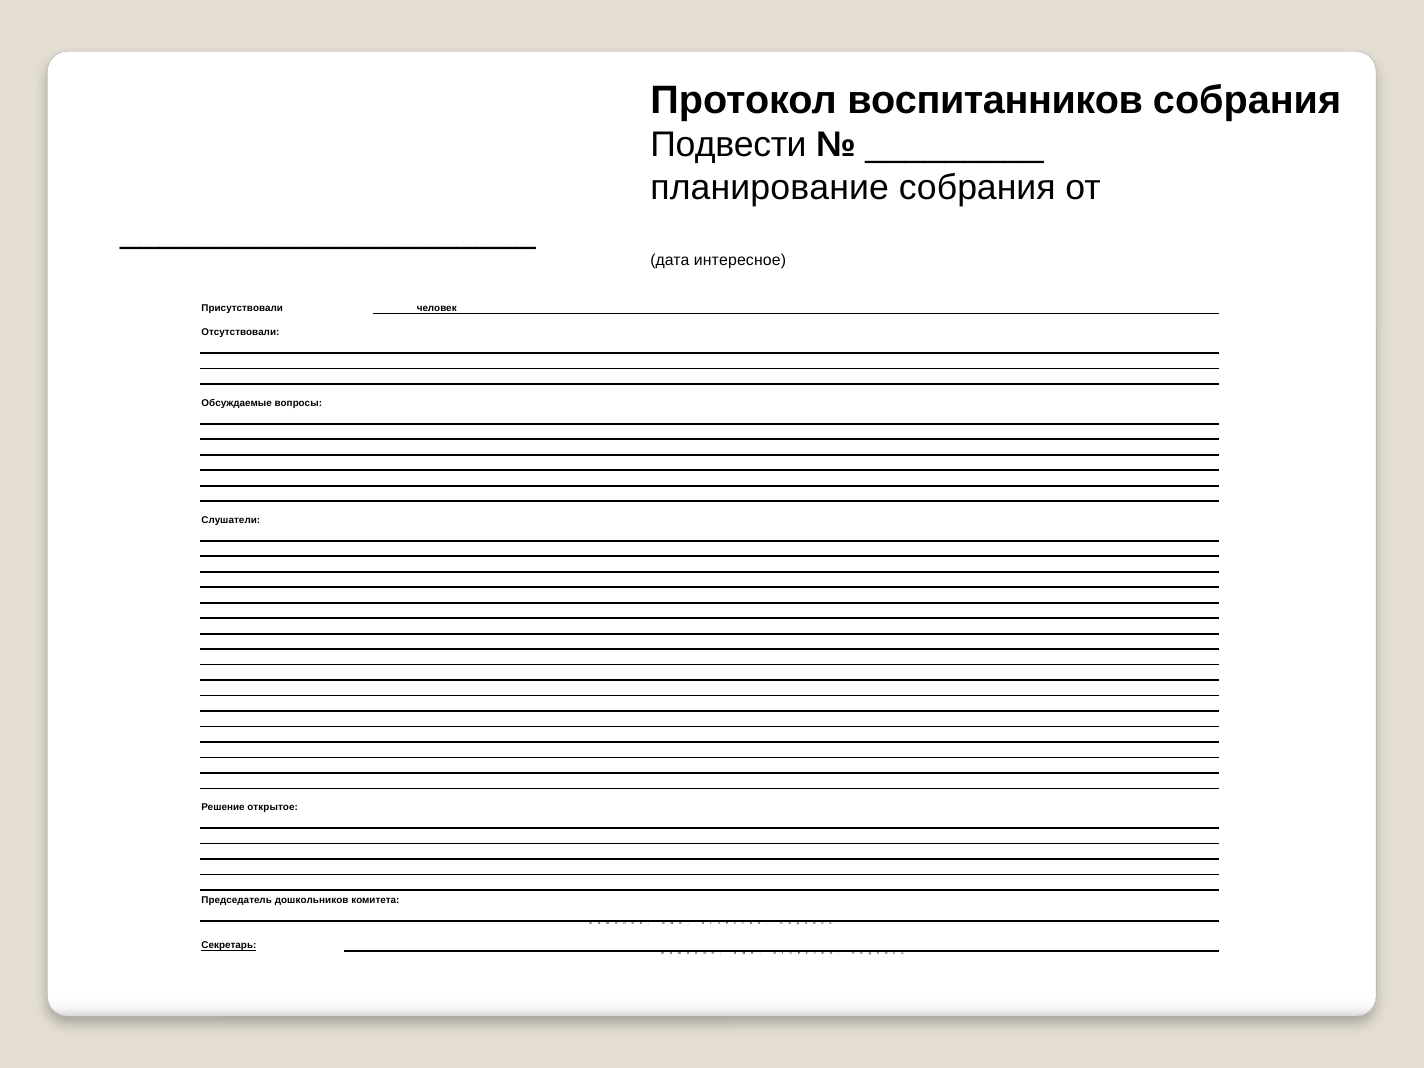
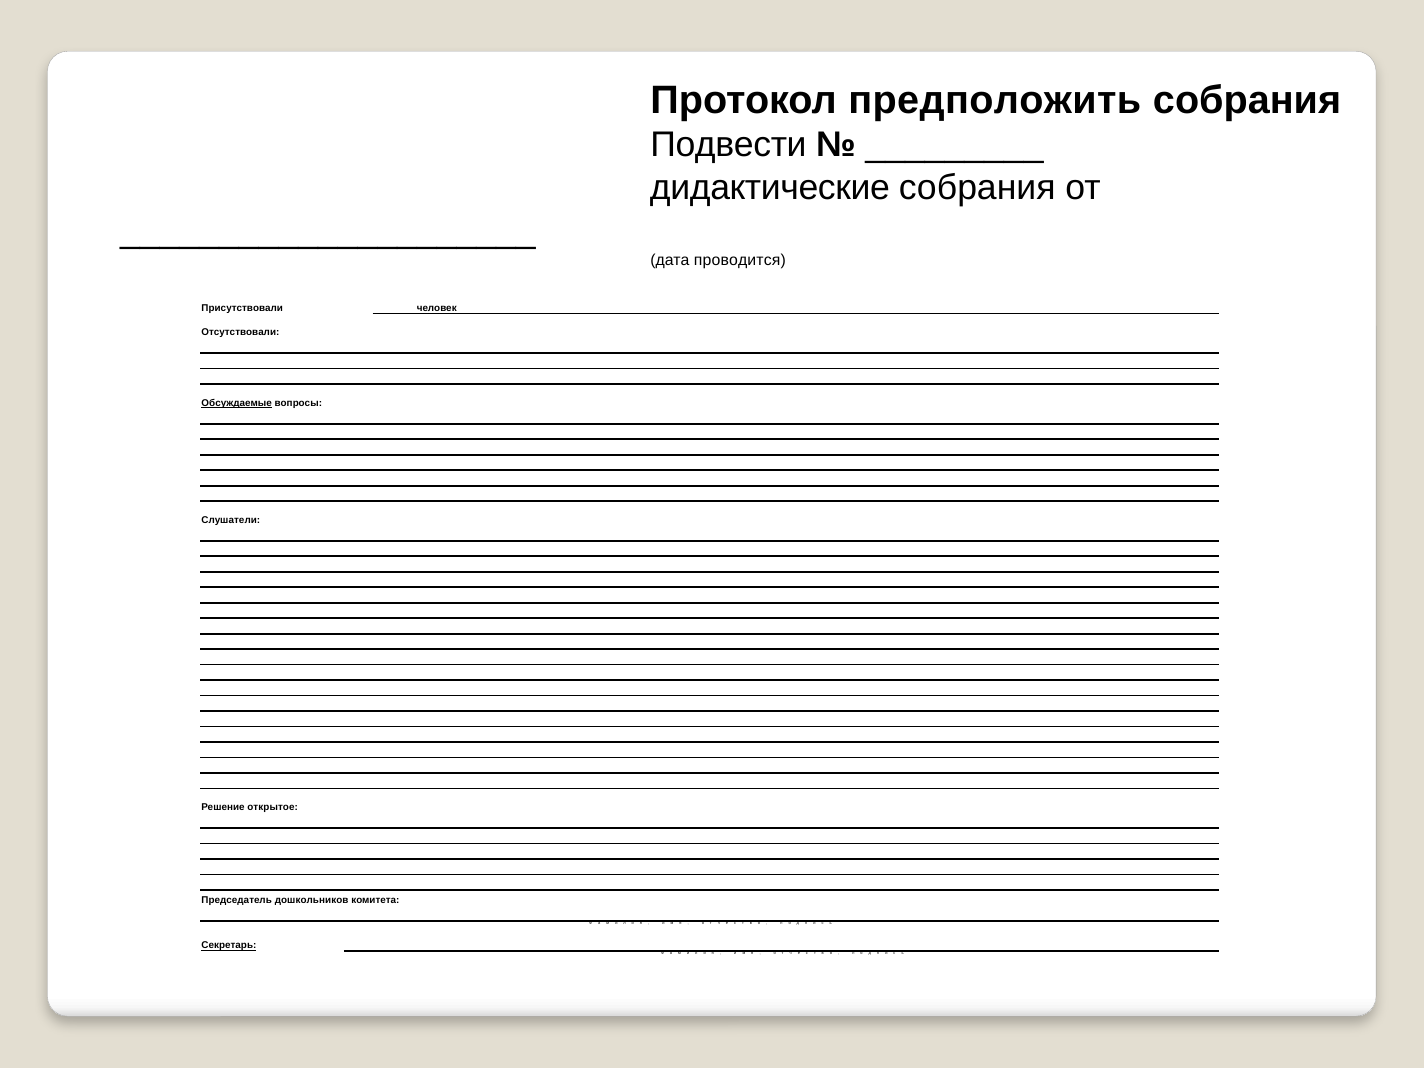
воспитанников: воспитанников -> предположить (995, 100)
планирование: планирование -> дидактические (770, 188)
интересное: интересное -> проводится (740, 260)
Обсуждаемые underline: none -> present (237, 403)
